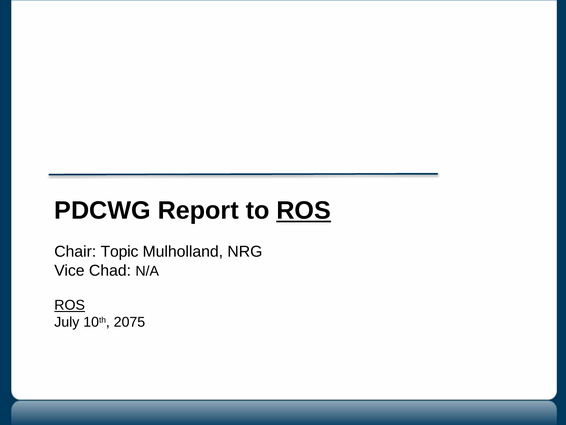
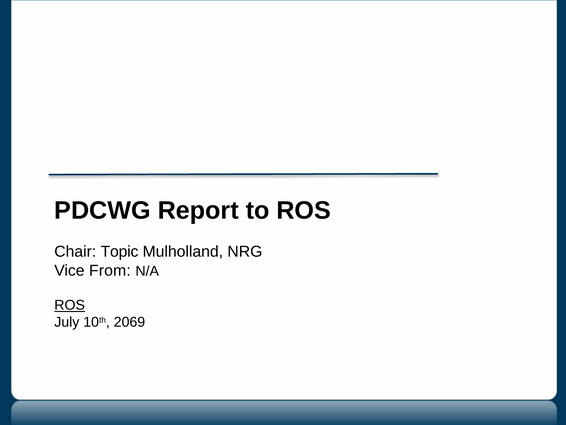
ROS underline: present -> none (304, 210)
Chad: Chad -> From (110, 270)
2075: 2075 -> 2069 (129, 322)
